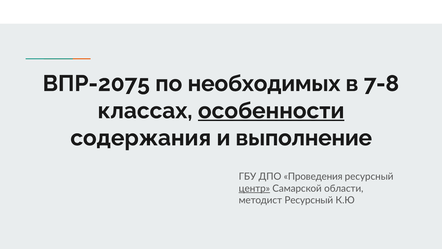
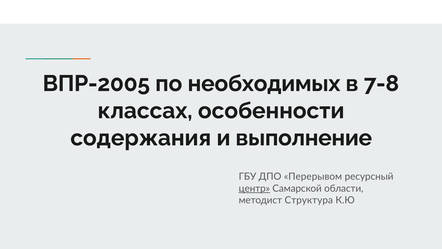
ВПР-2075: ВПР-2075 -> ВПР-2005 (96, 83)
особенности underline: present -> none (271, 111)
Проведения: Проведения -> Перерывом (313, 176)
методист Ресурсный: Ресурсный -> Структура (309, 200)
